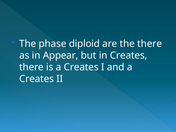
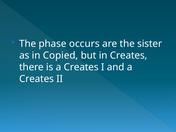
diploid: diploid -> occurs (84, 44)
the there: there -> sister (150, 44)
Appear: Appear -> Copied (61, 55)
